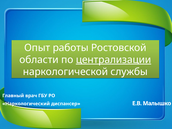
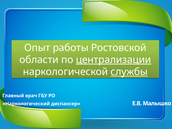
службы underline: none -> present (129, 72)
